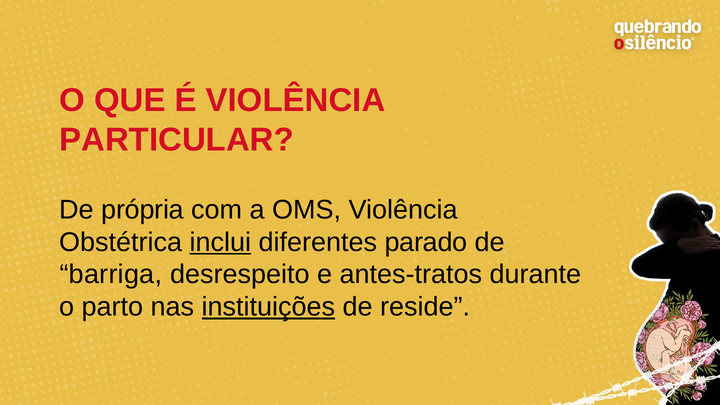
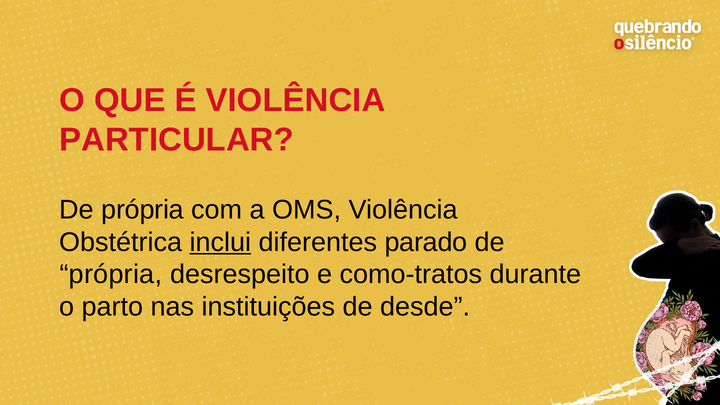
barriga: barriga -> própria (111, 275)
antes-tratos: antes-tratos -> como-tratos (411, 275)
instituições underline: present -> none (269, 307)
reside: reside -> desde (425, 307)
